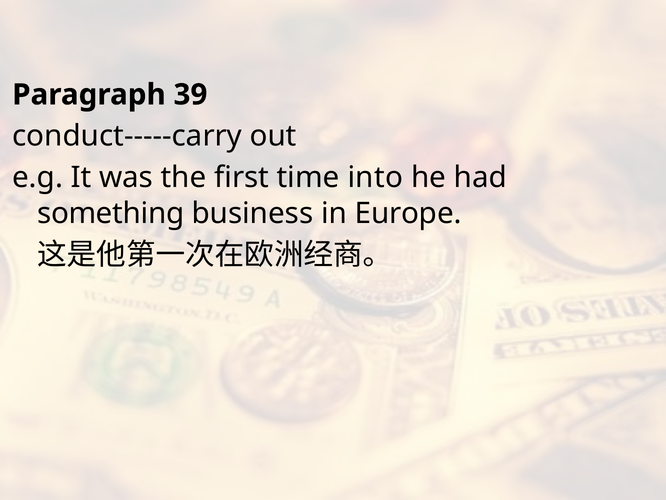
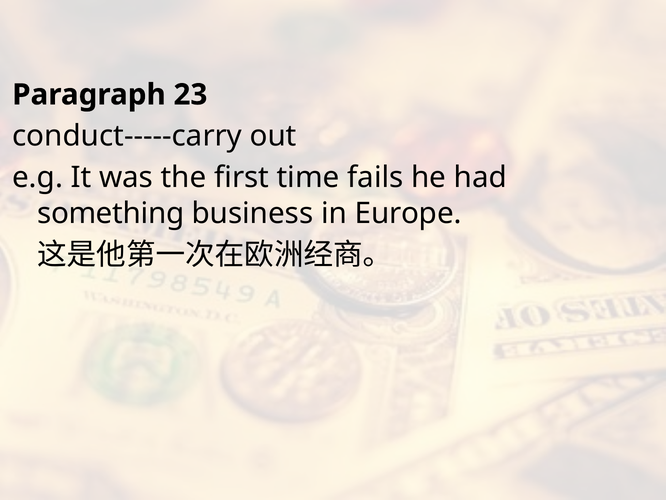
39: 39 -> 23 (190, 95)
into: into -> fails (375, 177)
